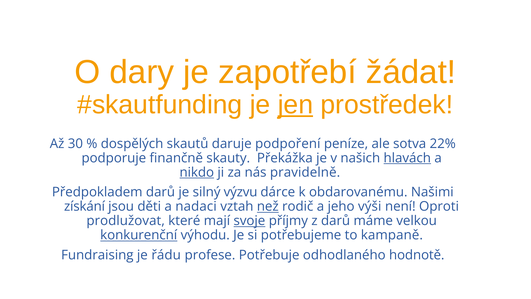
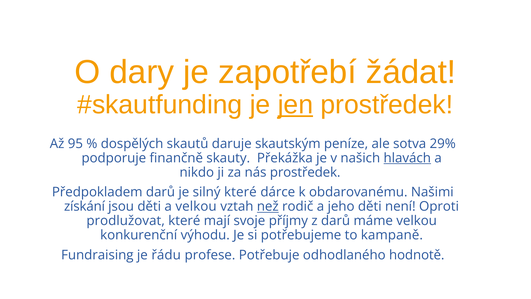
30: 30 -> 95 (75, 144)
podpoření: podpoření -> skautským (288, 144)
22%: 22% -> 29% (443, 144)
nikdo underline: present -> none (197, 172)
nás pravidelně: pravidelně -> prostředek (305, 172)
silný výzvu: výzvu -> které (240, 192)
a nadaci: nadaci -> velkou (196, 206)
jeho výši: výši -> děti (370, 206)
svoje underline: present -> none (249, 221)
konkurenční underline: present -> none (139, 235)
